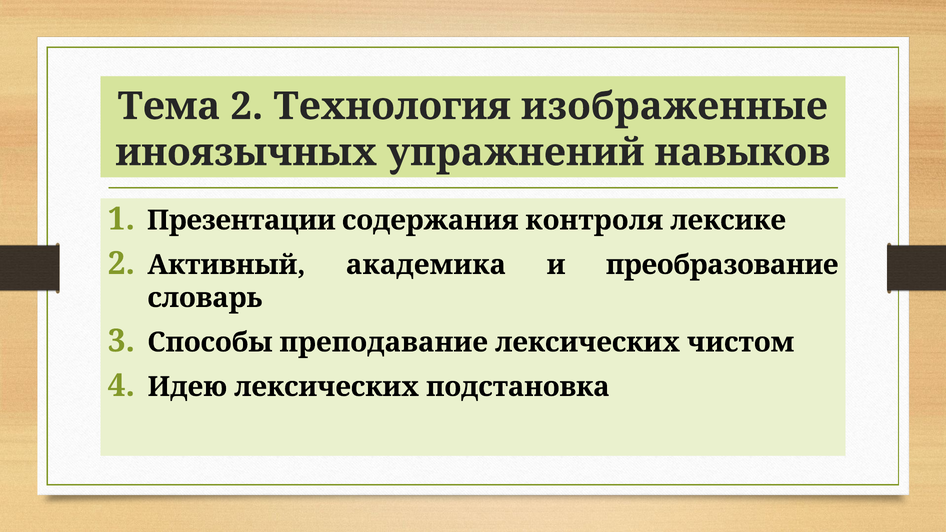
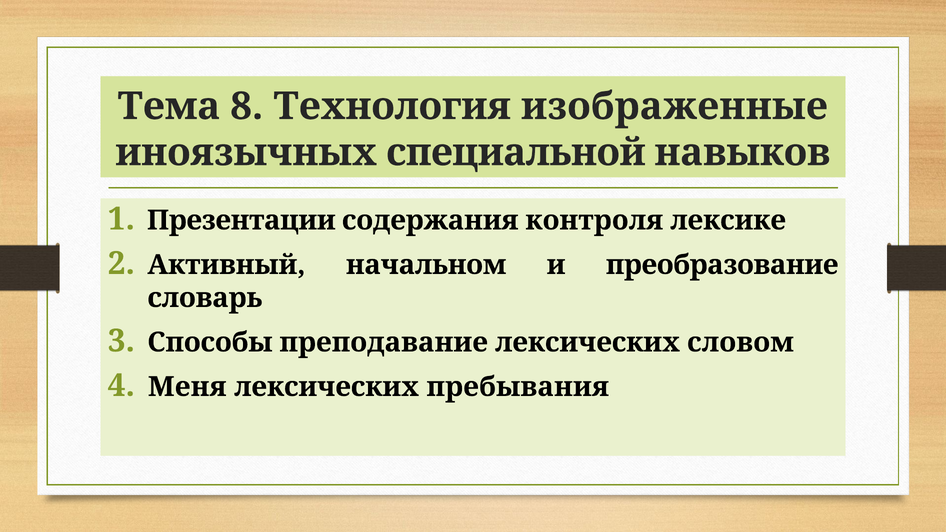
Тема 2: 2 -> 8 (247, 106)
упражнений: упражнений -> специальной (516, 153)
академика: академика -> начальном (426, 265)
чистом: чистом -> словом (741, 342)
Идею: Идею -> Меня (187, 387)
подстановка: подстановка -> пребывания (518, 387)
